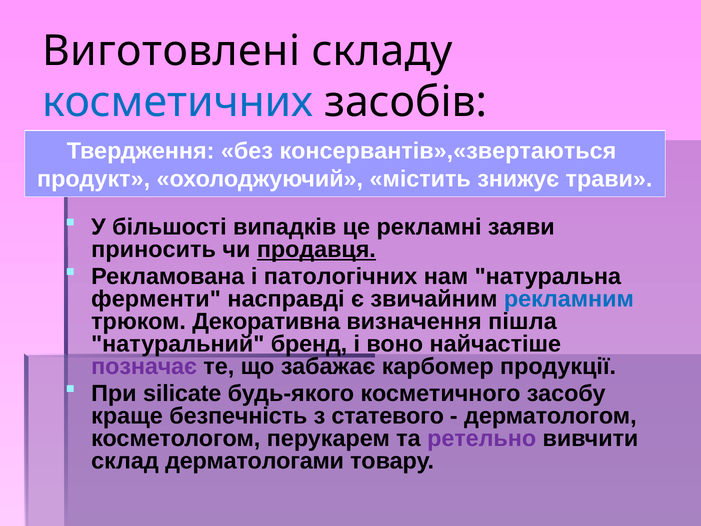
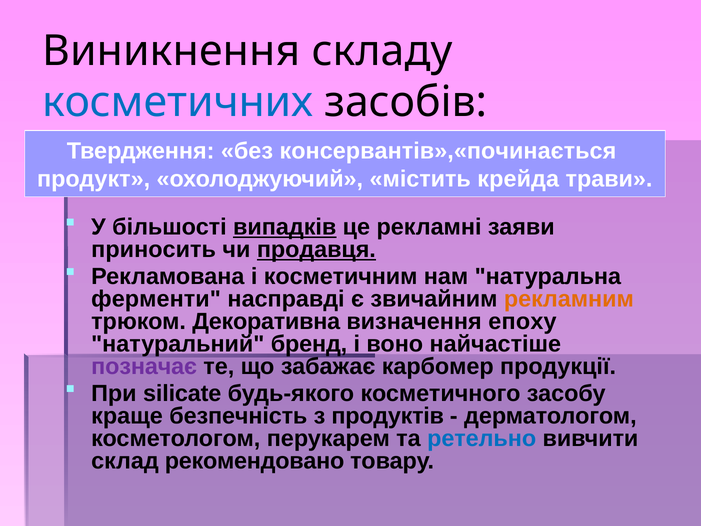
Виготовлені: Виготовлені -> Виникнення (171, 51)
консервантів»,«звертаються: консервантів»,«звертаються -> консервантів»,«починається (448, 151)
знижує: знижує -> крейда (518, 179)
випадків underline: none -> present (285, 227)
патологічних: патологічних -> косметичним (341, 276)
рекламним colour: blue -> orange (569, 299)
пішла: пішла -> епоху (522, 321)
статевого: статевого -> продуктів (388, 416)
ретельно colour: purple -> blue (482, 438)
дерматологами: дерматологами -> рекомендовано (255, 461)
